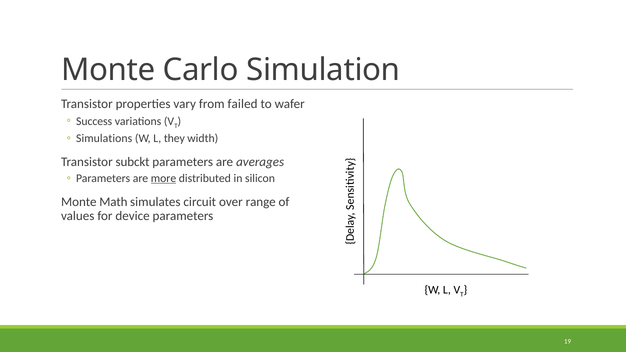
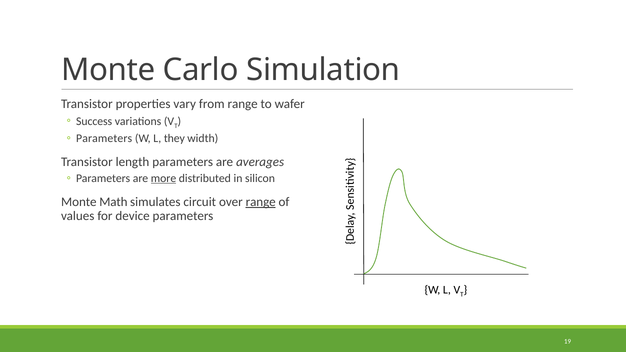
from failed: failed -> range (243, 104)
Simulations: Simulations -> Parameters (104, 138)
subckt: subckt -> length (132, 162)
range underline: none -> present (261, 202)
